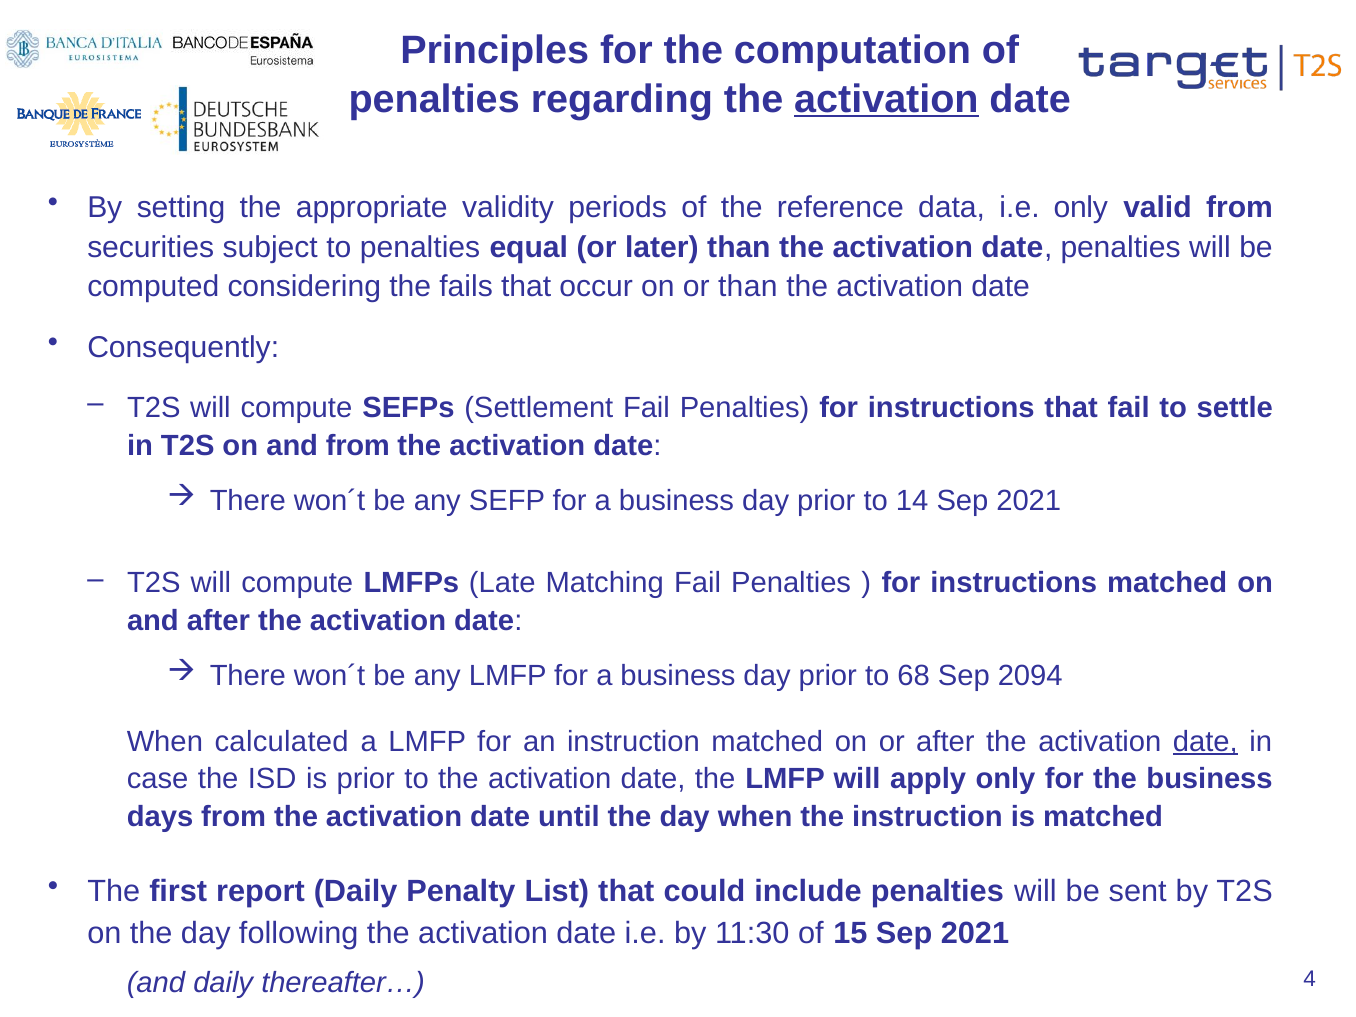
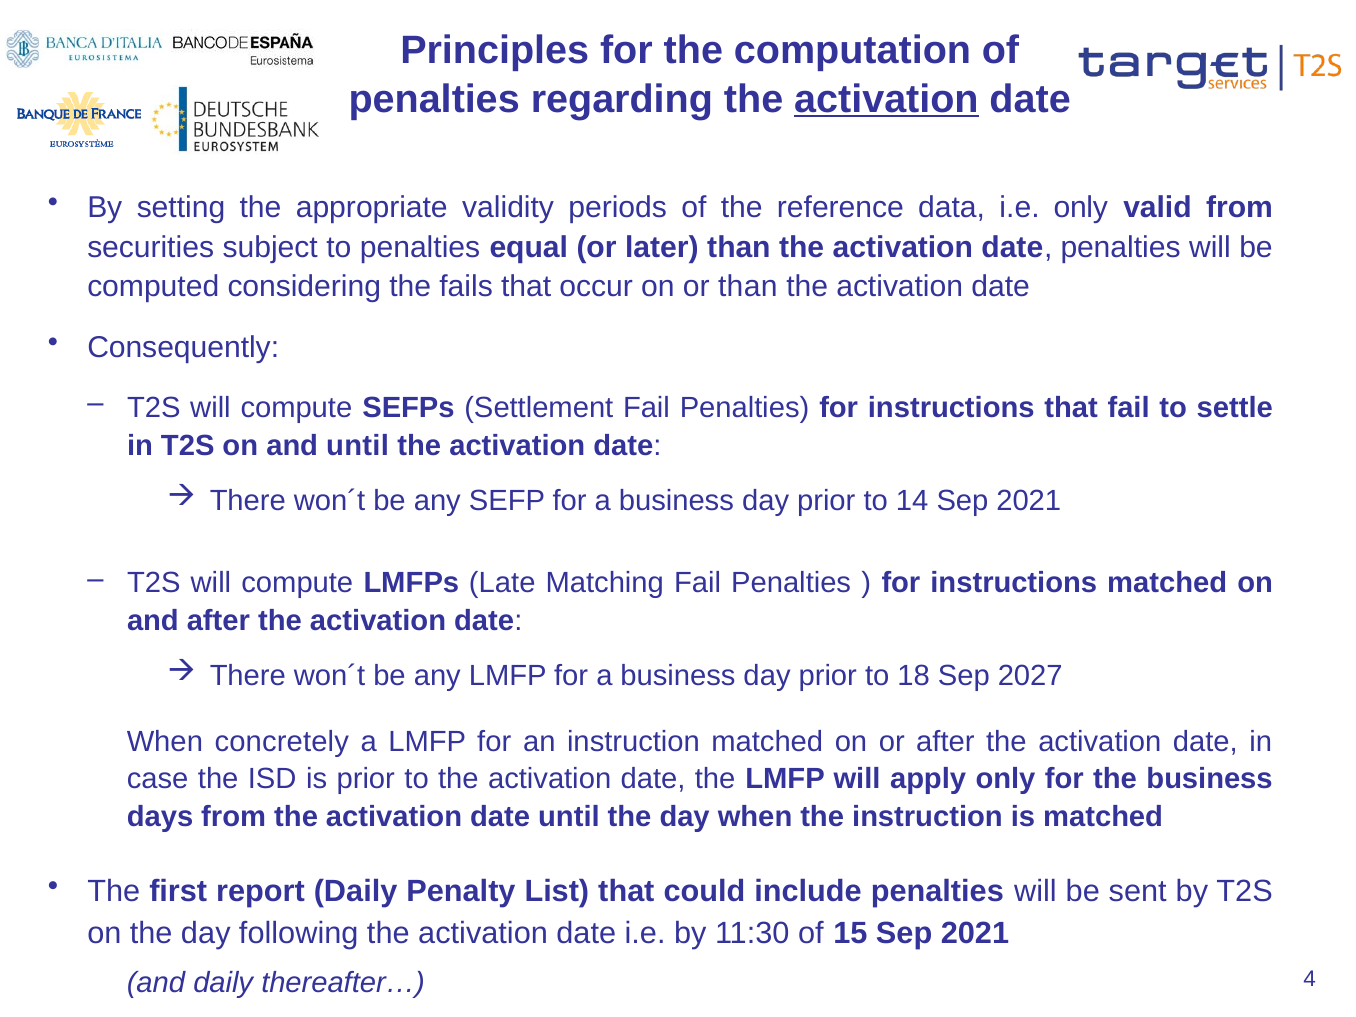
and from: from -> until (358, 446)
68: 68 -> 18 (914, 676)
2094: 2094 -> 2027 (1030, 676)
calculated: calculated -> concretely (282, 742)
date underline: present -> none (1205, 742)
